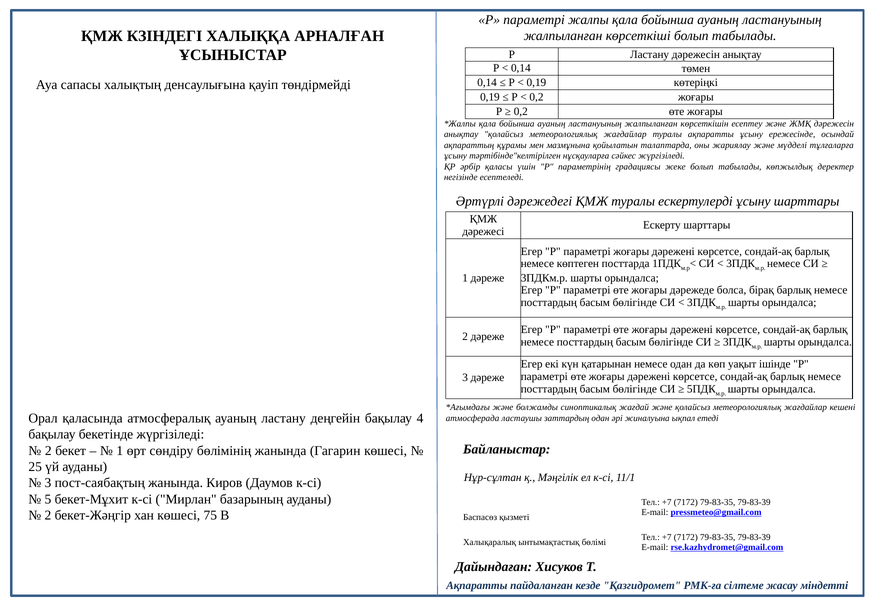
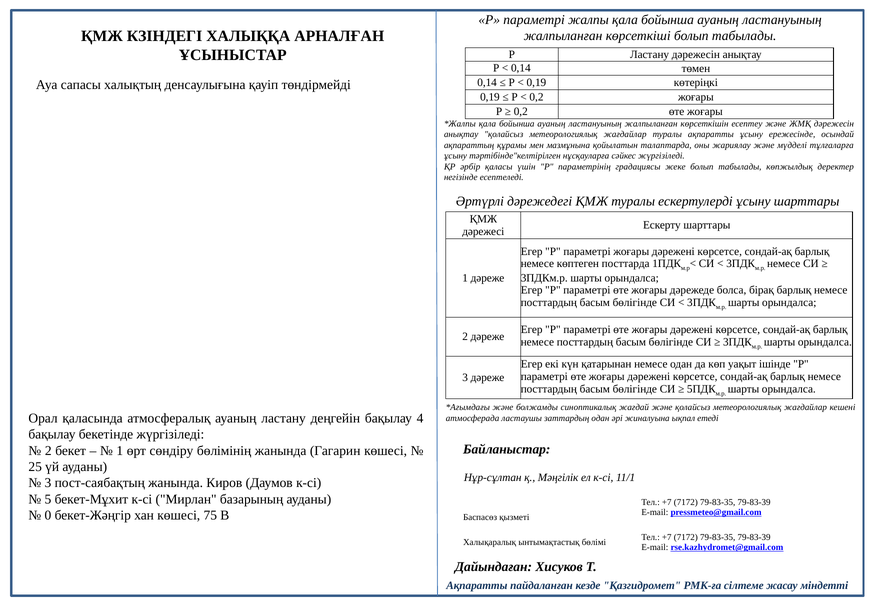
2: 2 -> 0 (48, 515)
